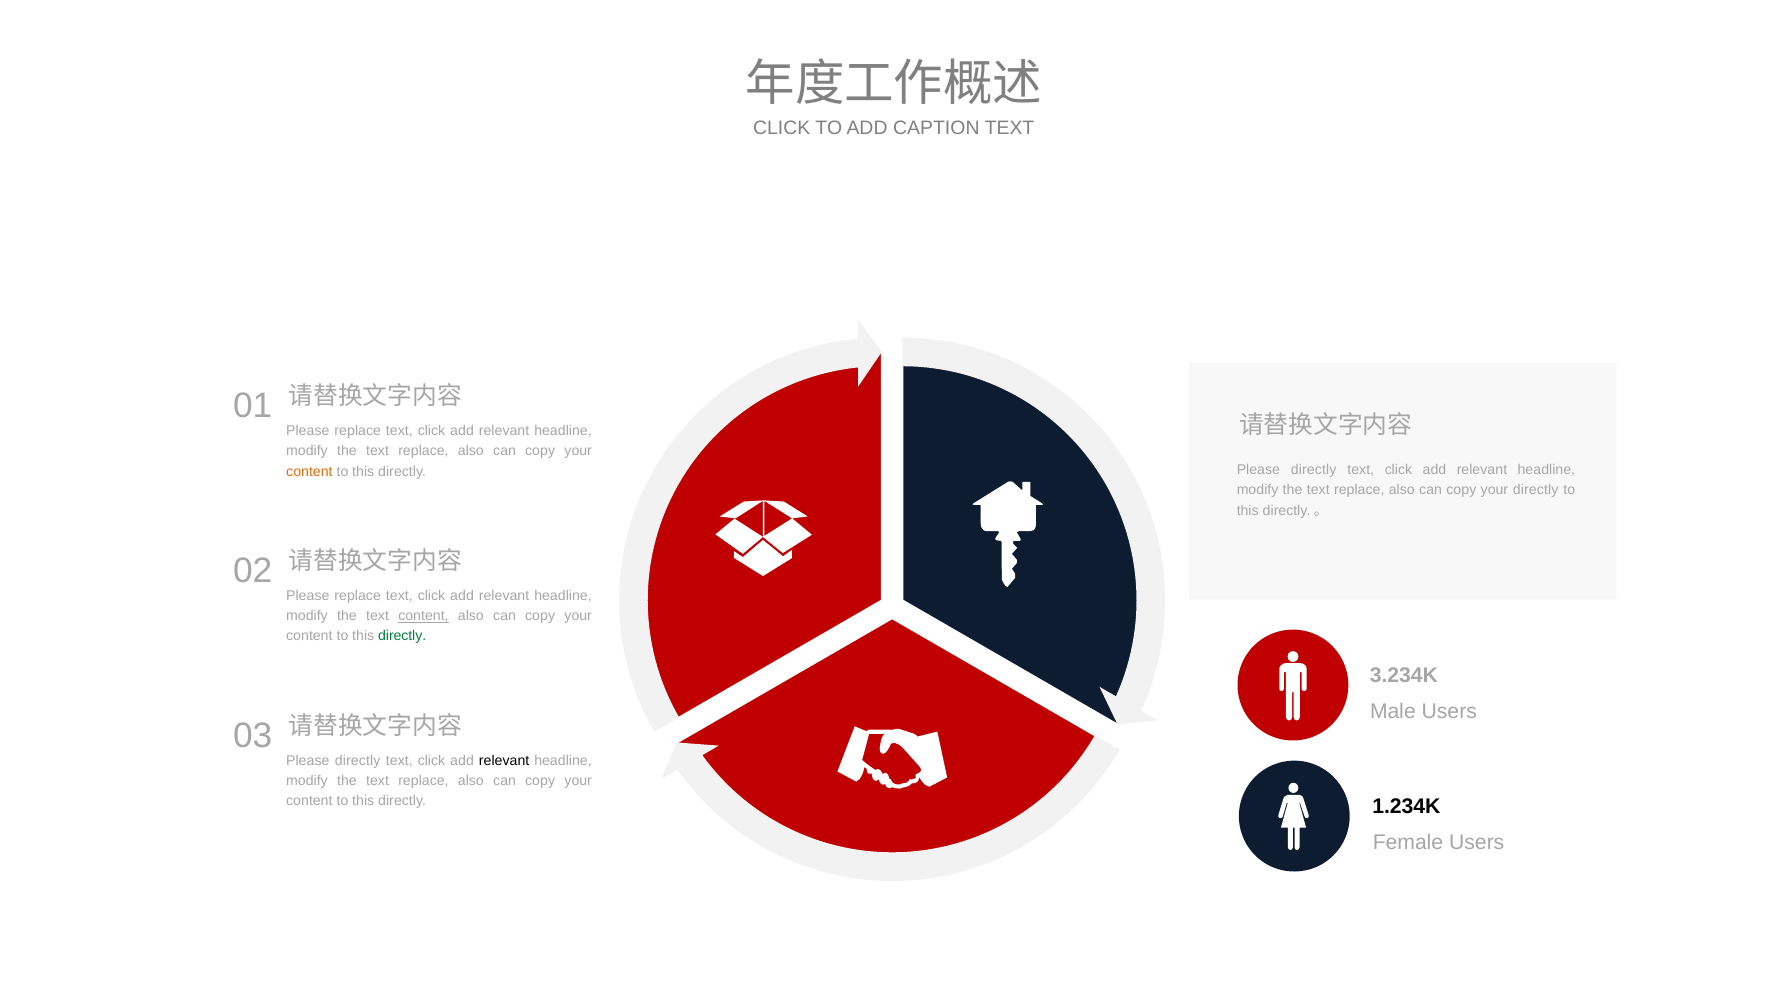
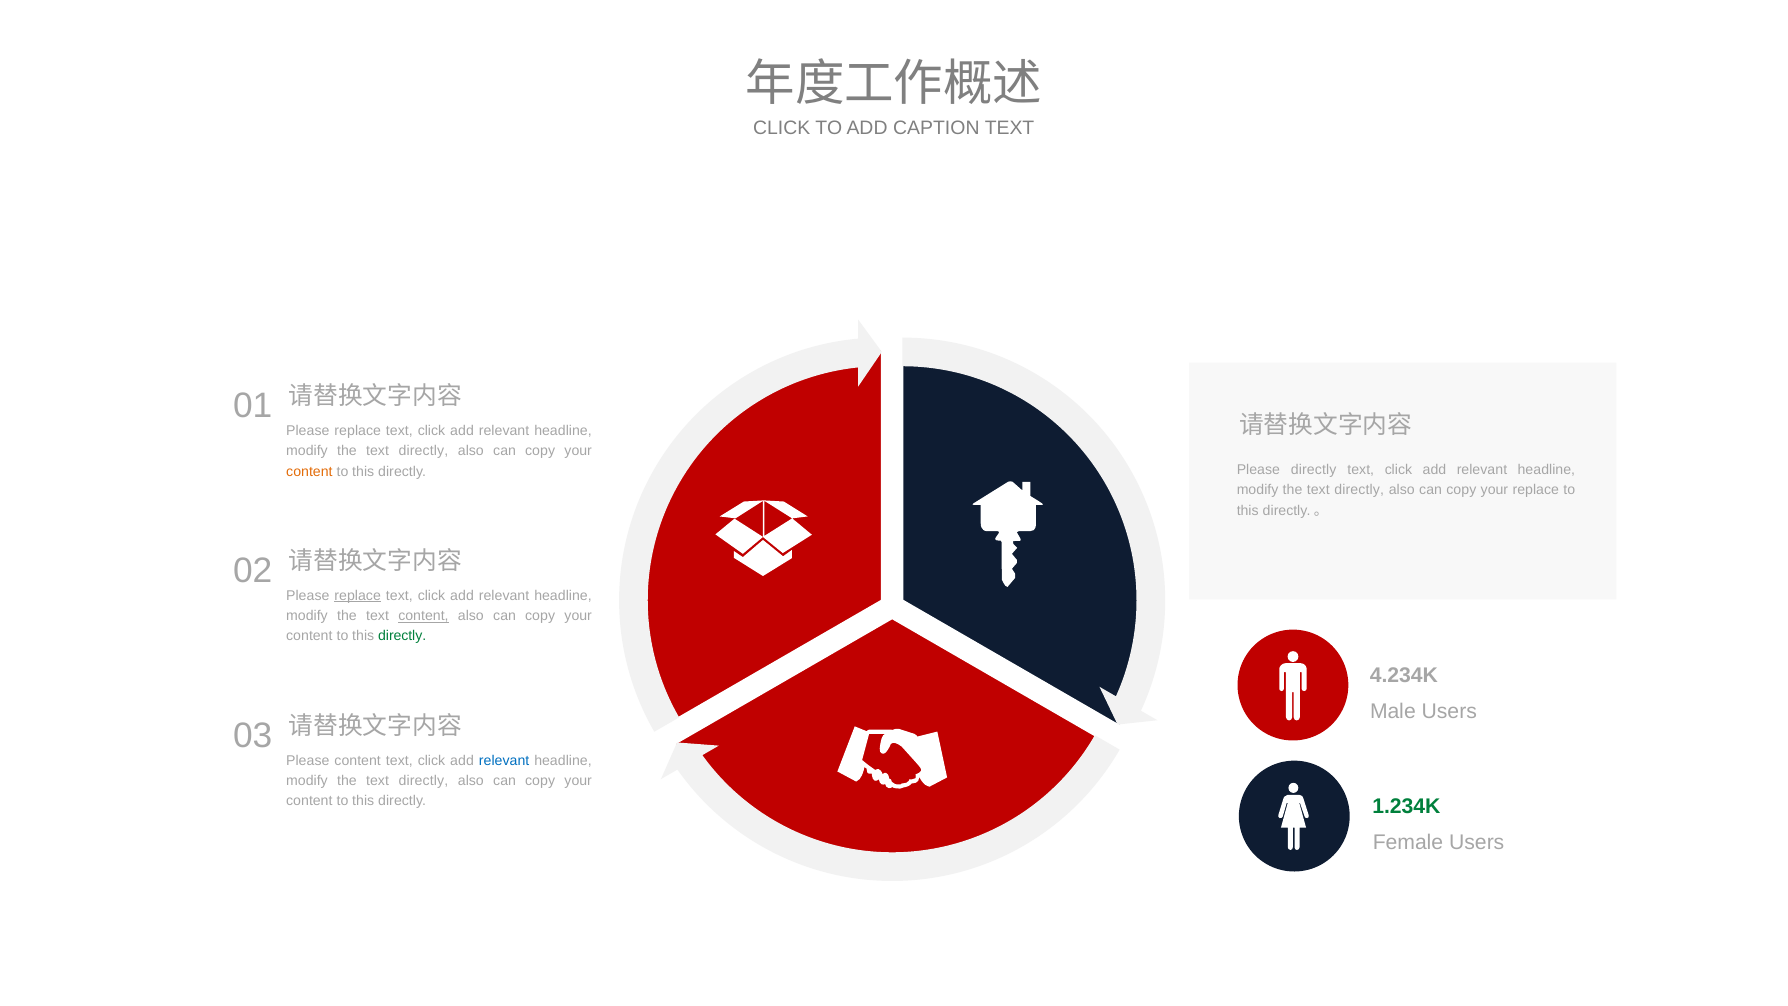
replace: replace -> directly (423, 451)
replace: replace -> directly (1359, 490)
your directly: directly -> replace (1536, 490)
replace underline: none -> present (358, 596)
3.234K: 3.234K -> 4.234K (1404, 675)
directly: directly -> content (358, 760)
relevant colour: black -> blue (504, 760)
replace: replace -> directly (423, 781)
1.234K colour: black -> green (1406, 806)
